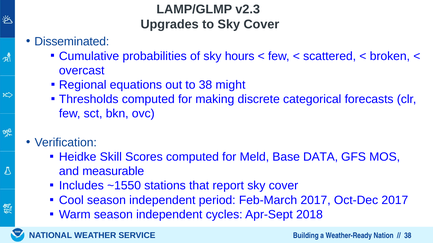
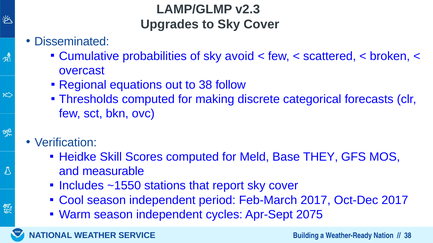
hours: hours -> avoid (240, 56)
might: might -> follow (231, 85)
DATA: DATA -> THEY (321, 157)
2018: 2018 -> 2075 (309, 215)
